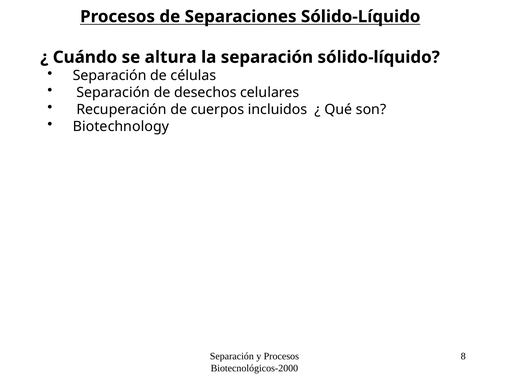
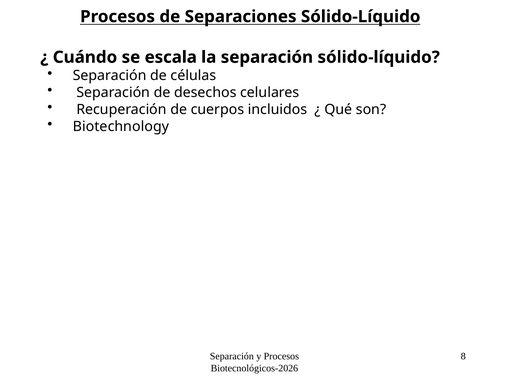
altura: altura -> escala (171, 57)
Biotecnológicos-2000: Biotecnológicos-2000 -> Biotecnológicos-2026 (254, 369)
